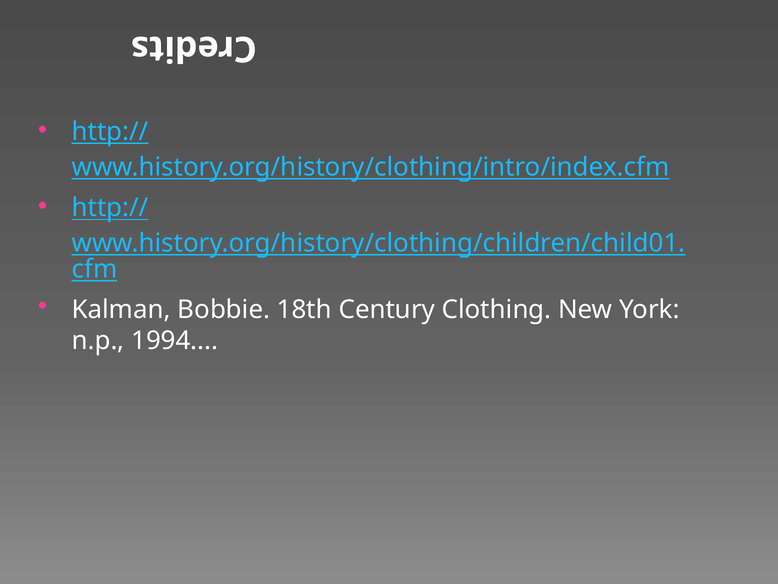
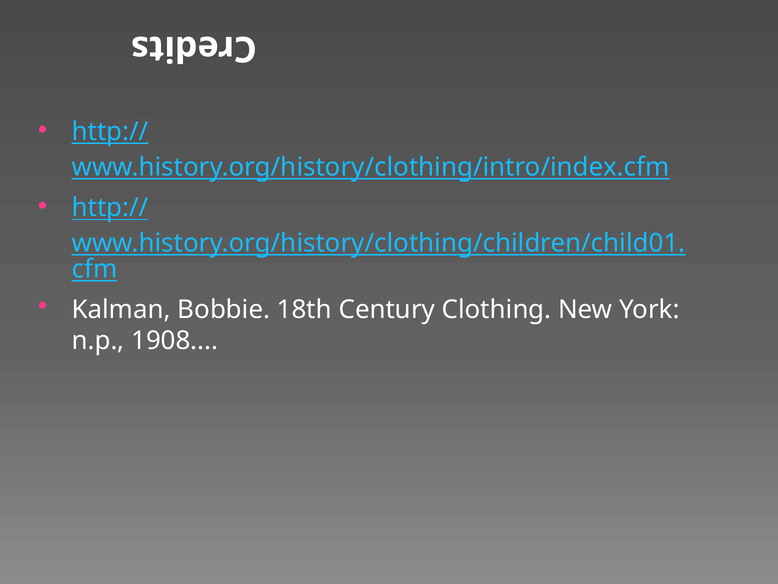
1994: 1994 -> 1908 (175, 340)
